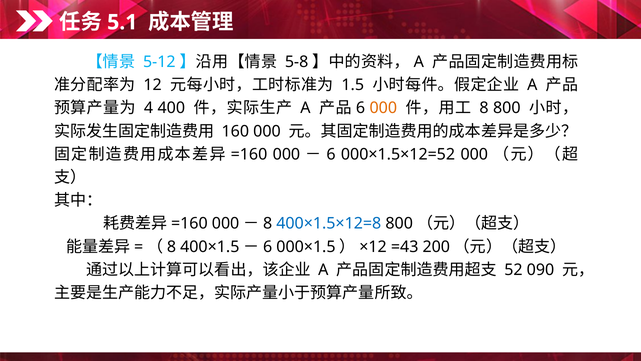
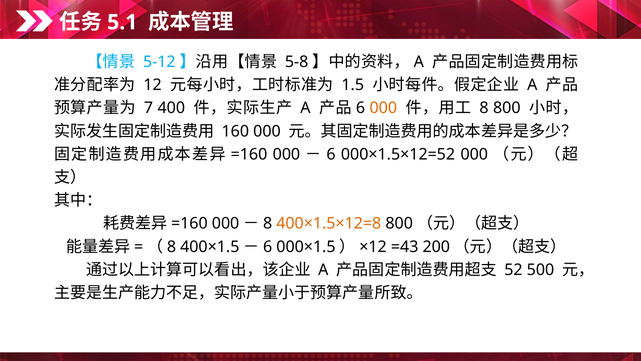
4: 4 -> 7 (149, 108)
400×1.5×12=8 colour: blue -> orange (329, 223)
090: 090 -> 500 (540, 270)
